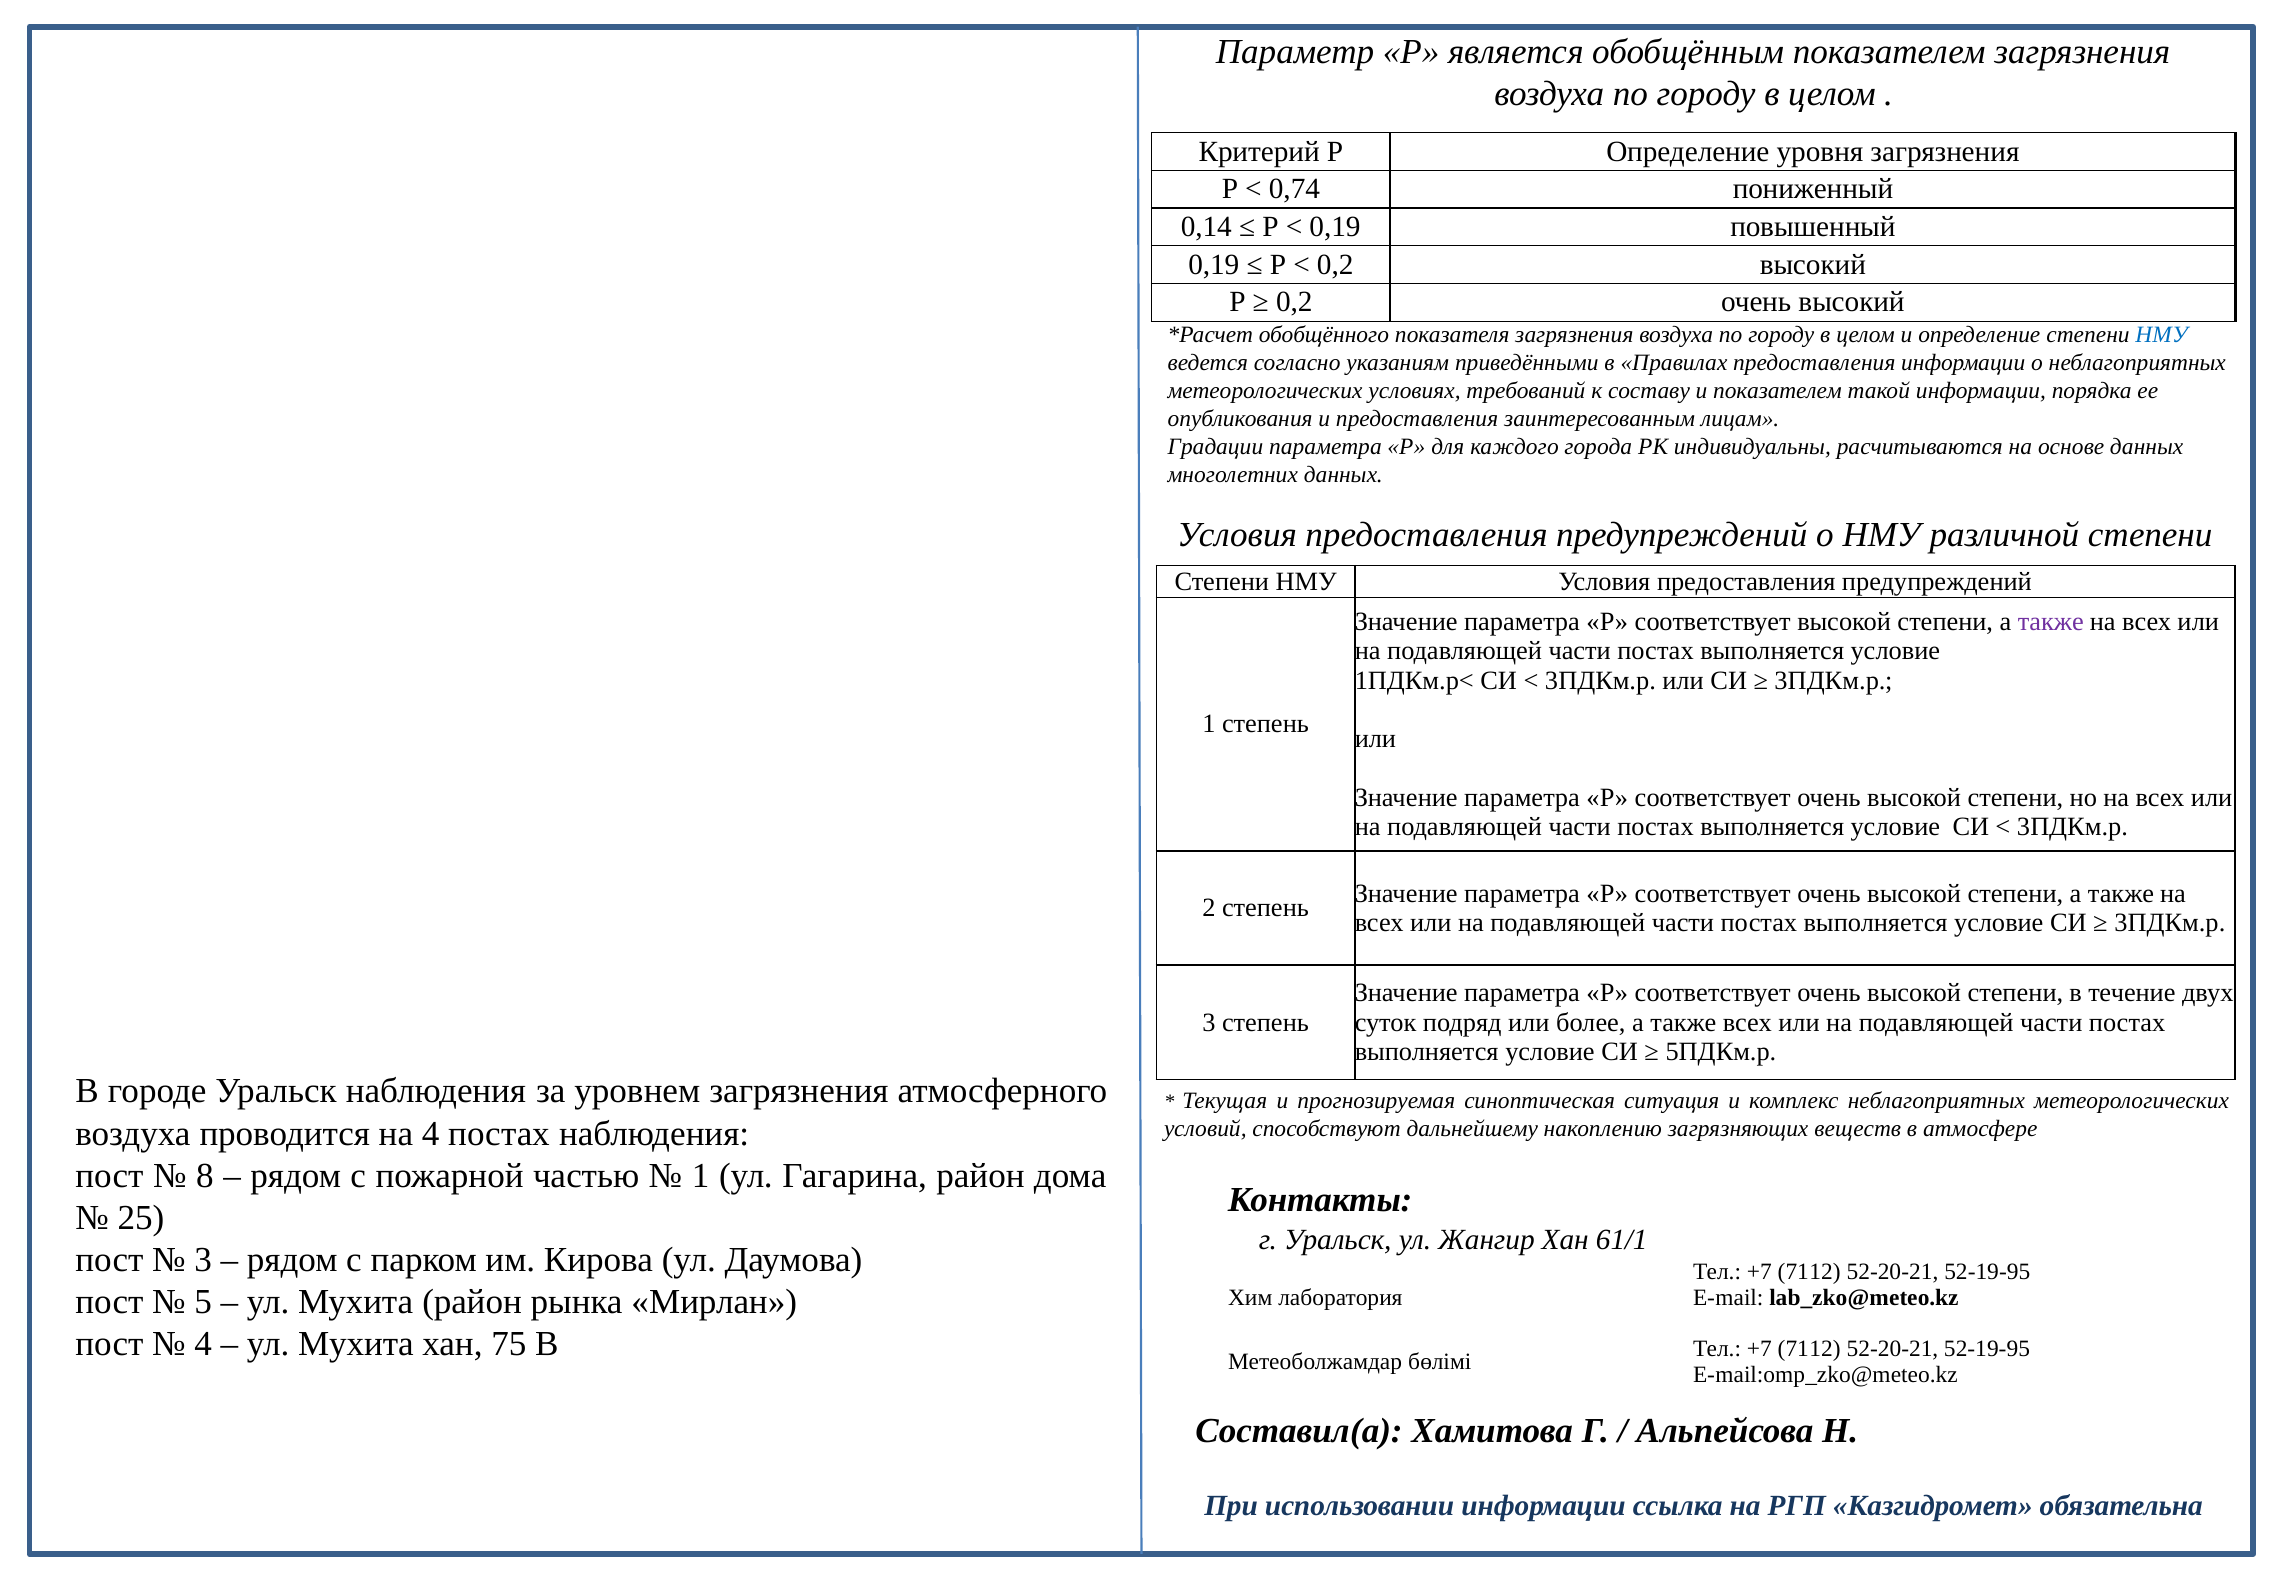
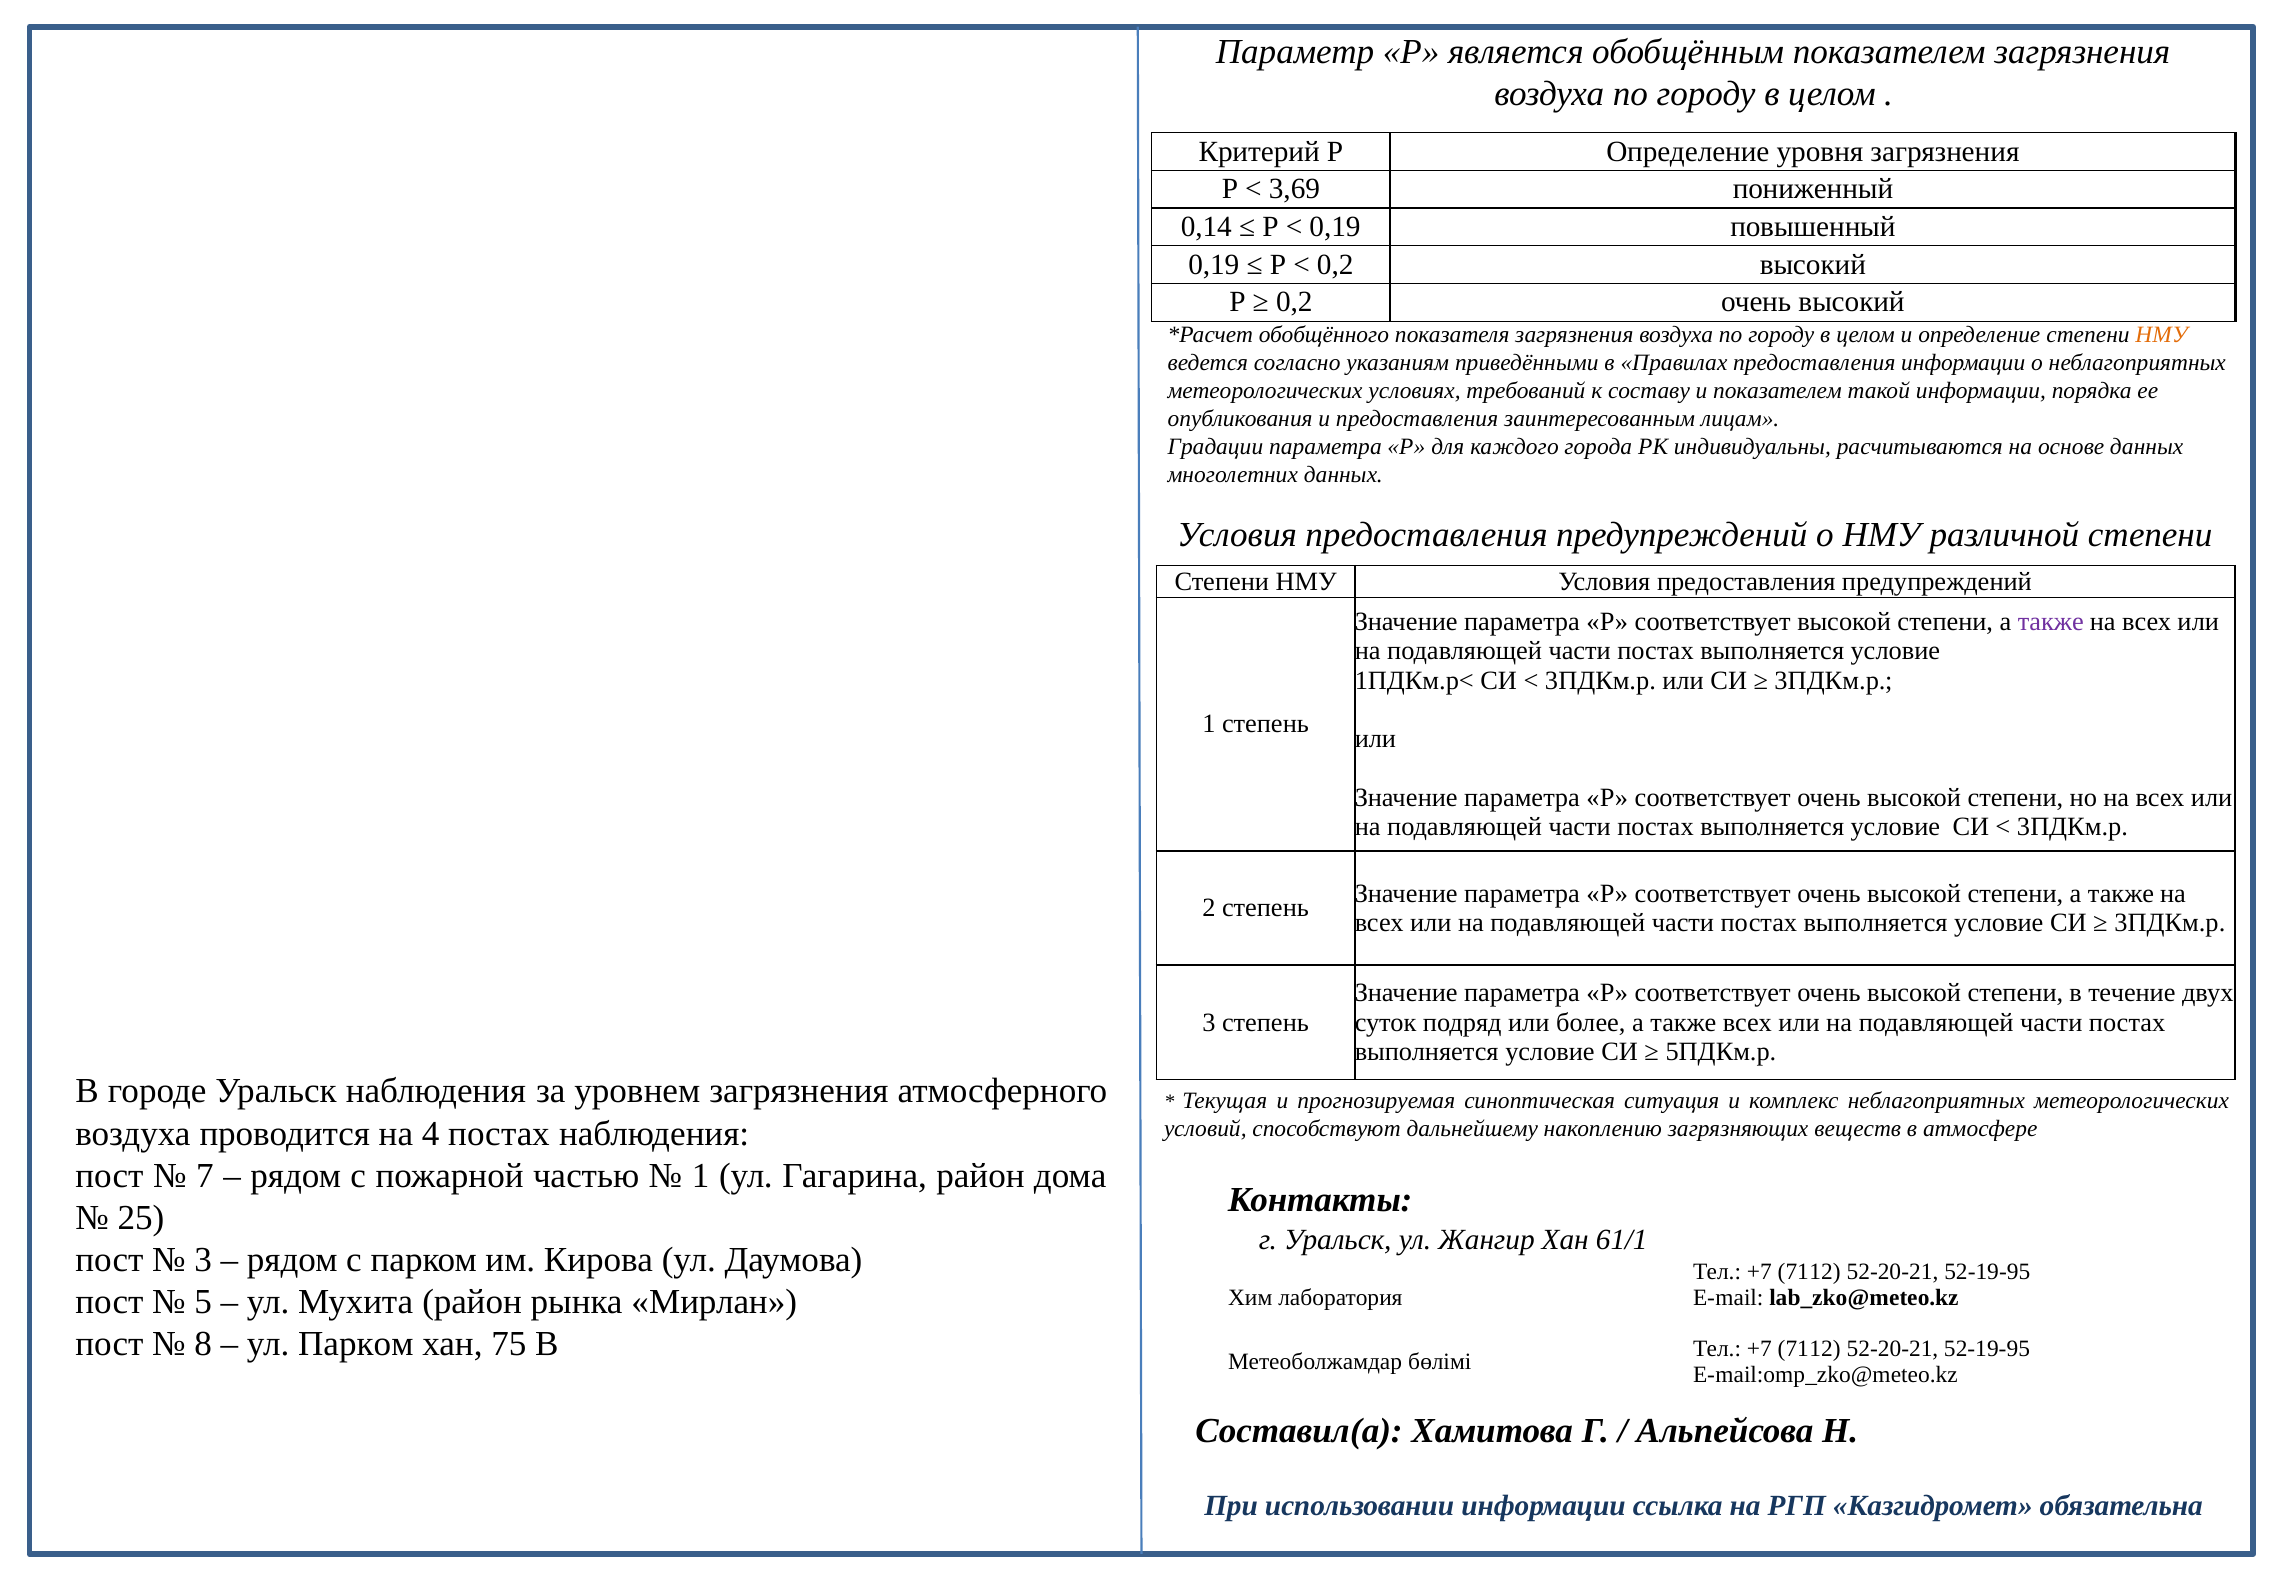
0,74: 0,74 -> 3,69 (1294, 189)
НМУ colour: blue -> orange (2162, 335)
8: 8 -> 7 (205, 1175)
4: 4 -> 8 (203, 1344)
Мухита: Мухита -> Парком (356, 1344)
